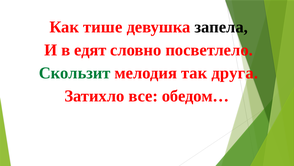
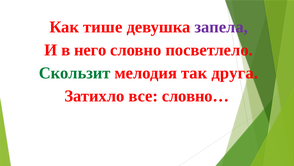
запела colour: black -> purple (221, 27)
едят: едят -> него (90, 50)
обедом…: обедом… -> словно… (195, 96)
